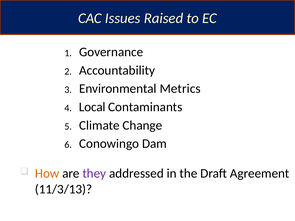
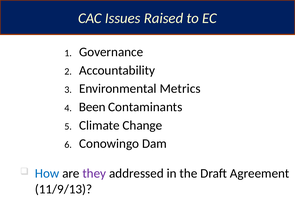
Local: Local -> Been (92, 107)
How colour: orange -> blue (47, 174)
11/3/13: 11/3/13 -> 11/9/13 (64, 189)
